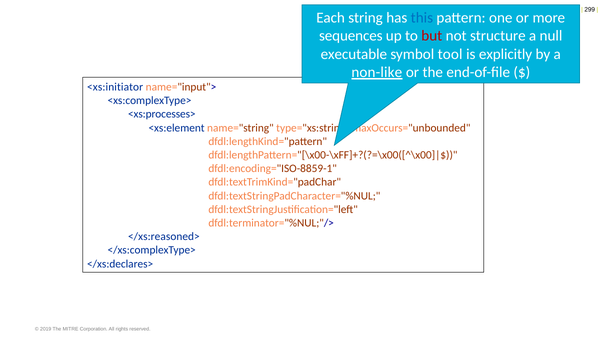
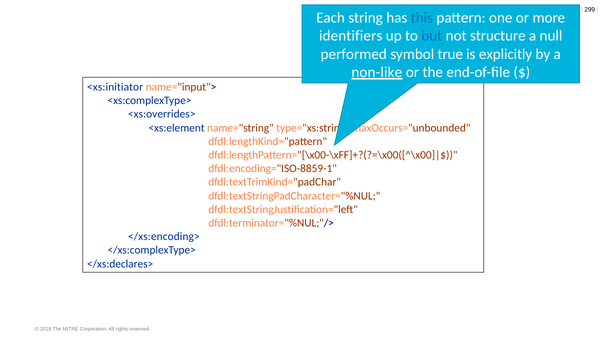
sequences: sequences -> identifiers (351, 36)
but colour: red -> blue (432, 36)
executable: executable -> performed (354, 54)
tool: tool -> true (450, 54)
<xs:processes>: <xs:processes> -> <xs:overrides> (162, 114)
</xs:reasoned>: </xs:reasoned> -> </xs:encoding> (164, 236)
